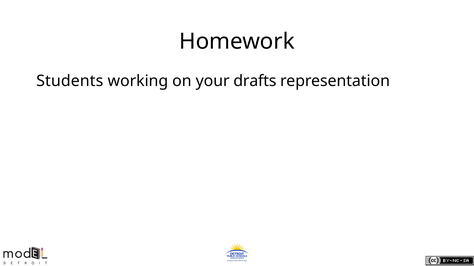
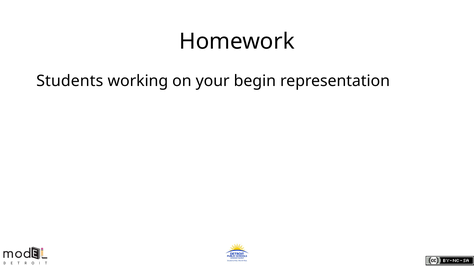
drafts: drafts -> begin (255, 81)
